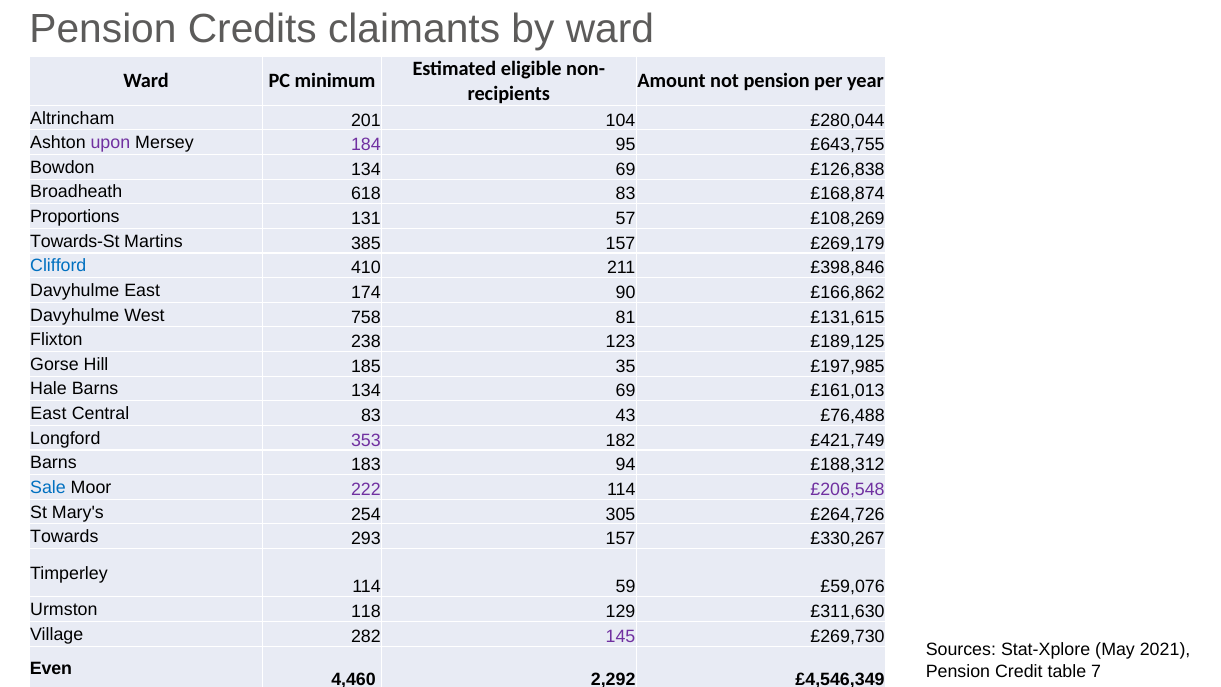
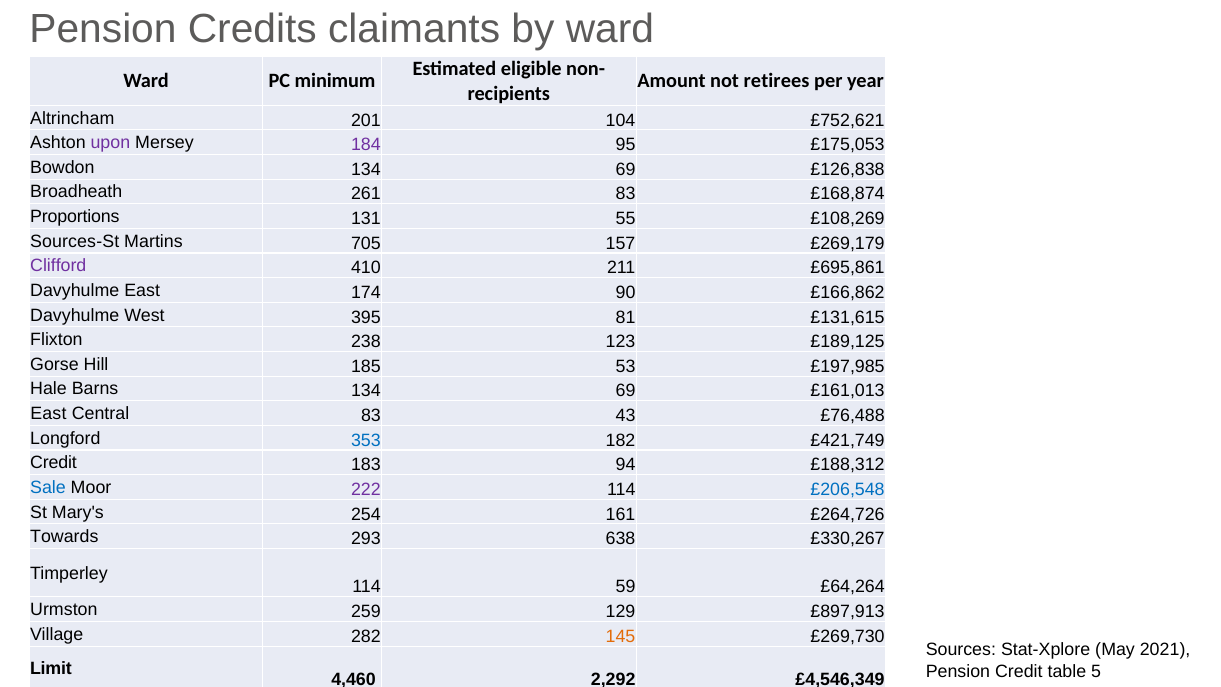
not pension: pension -> retirees (777, 81)
£280,044: £280,044 -> £752,621 (848, 120)
£643,755: £643,755 -> £175,053 (848, 145)
618: 618 -> 261 (366, 194)
57: 57 -> 55 (626, 219)
Towards-St: Towards-St -> Sources-St (75, 241)
385: 385 -> 705 (366, 243)
Clifford colour: blue -> purple (58, 266)
£398,846: £398,846 -> £695,861 (848, 268)
758: 758 -> 395 (366, 317)
35: 35 -> 53 (626, 366)
353 colour: purple -> blue (366, 440)
Barns: Barns -> Credit (54, 463)
£206,548 colour: purple -> blue (848, 489)
305: 305 -> 161 (621, 514)
293 157: 157 -> 638 (621, 539)
£59,076: £59,076 -> £64,264 (853, 587)
118: 118 -> 259 (366, 612)
£311,630: £311,630 -> £897,913 (848, 612)
145 colour: purple -> orange (621, 636)
Even: Even -> Limit (51, 668)
7: 7 -> 5 (1096, 671)
